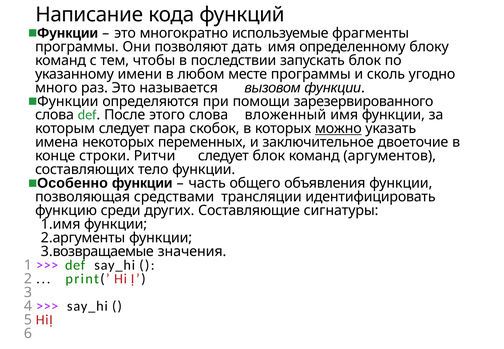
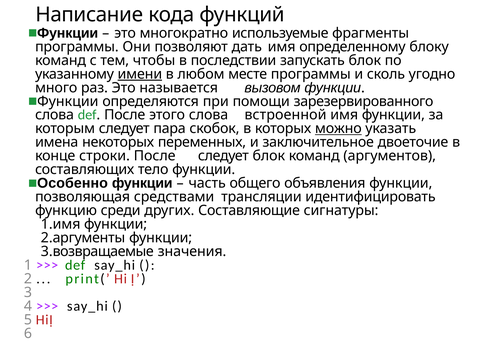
имени underline: none -> present (140, 74)
вложенный: вложенный -> встроенной (285, 115)
строки Ритчи: Ритчи -> После (155, 156)
